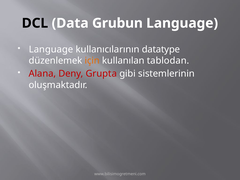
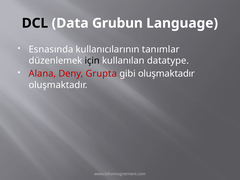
Language: Language -> Esnasında (51, 49)
datatype: datatype -> tanımlar (161, 49)
için colour: orange -> black (92, 61)
tablodan: tablodan -> datatype (168, 61)
gibi sistemlerinin: sistemlerinin -> oluşmaktadır (166, 74)
